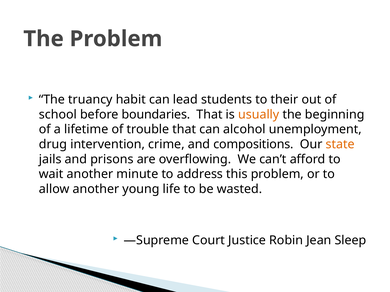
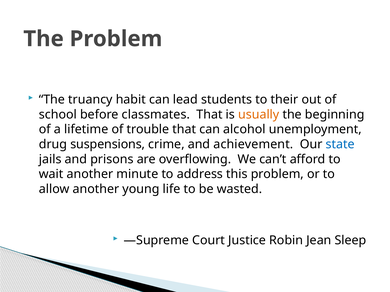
boundaries: boundaries -> classmates (156, 115)
intervention: intervention -> suspensions (108, 145)
compositions: compositions -> achievement (253, 145)
state colour: orange -> blue (340, 145)
